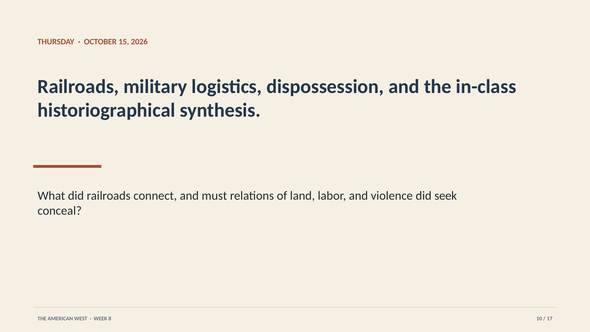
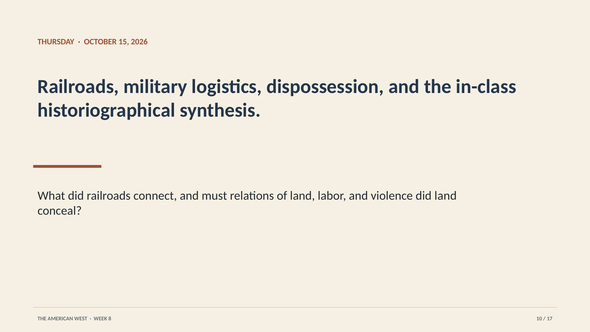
did seek: seek -> land (446, 196)
